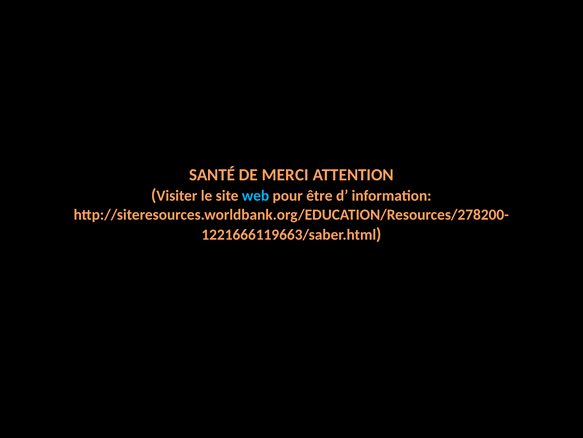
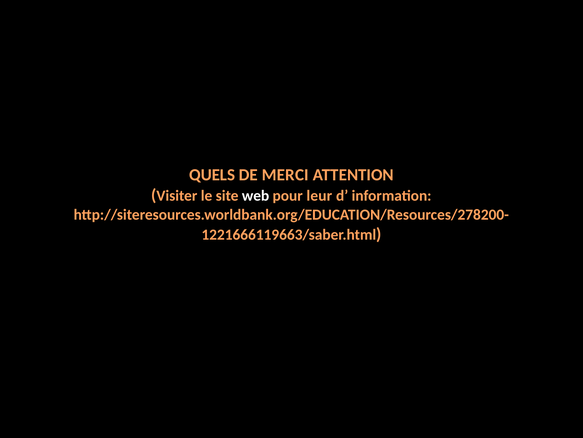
SANTÉ: SANTÉ -> QUELS (212, 175)
web colour: light blue -> white (256, 196)
être: être -> leur (319, 196)
